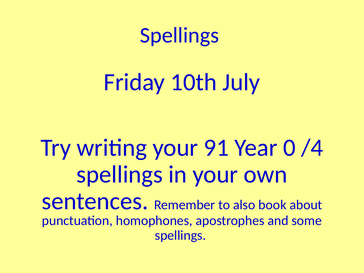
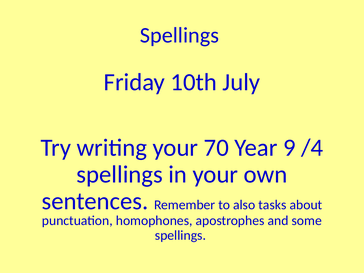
91: 91 -> 70 (216, 148)
0: 0 -> 9 (289, 148)
book: book -> tasks (272, 205)
